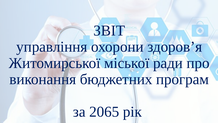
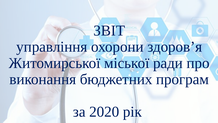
2065: 2065 -> 2020 (104, 111)
